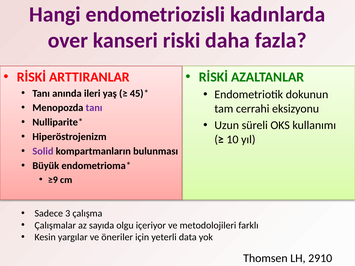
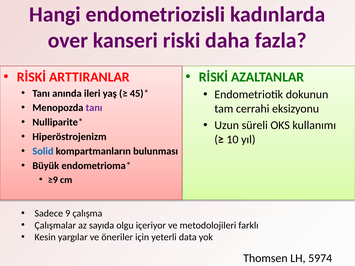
Solid colour: purple -> blue (43, 151)
3: 3 -> 9 (68, 214)
2910: 2910 -> 5974 (320, 259)
